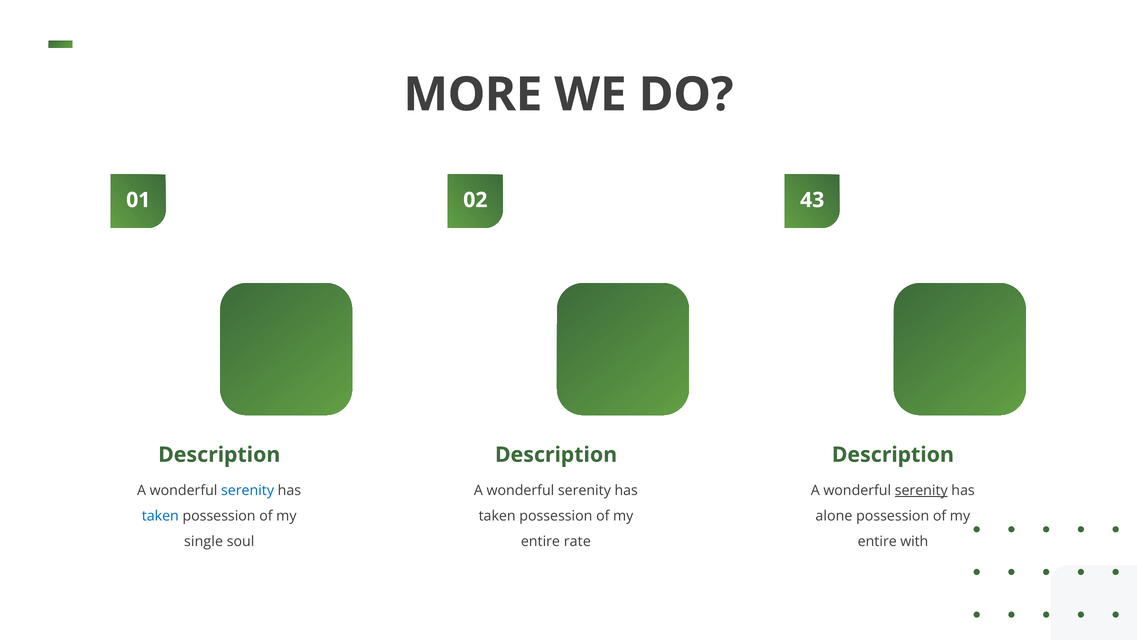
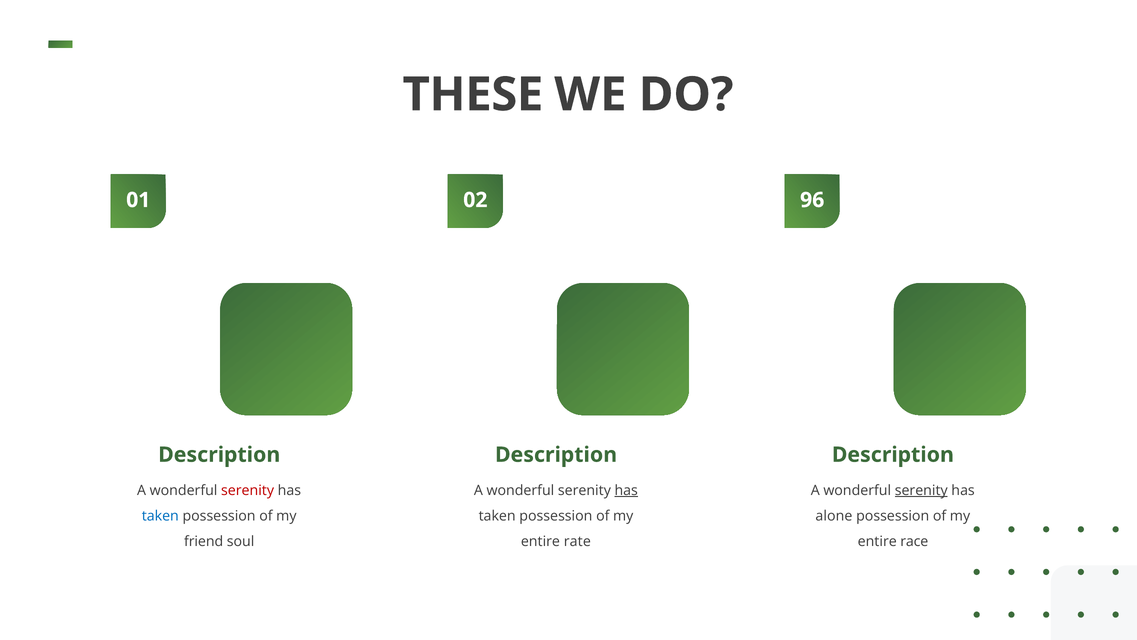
MORE: MORE -> THESE (473, 95)
43: 43 -> 96 (812, 200)
serenity colour: blue -> red (248, 490)
has underline: none -> present (626, 490)
single: single -> friend (204, 541)
with: with -> race (914, 541)
